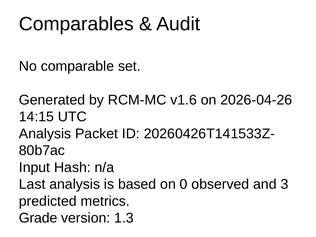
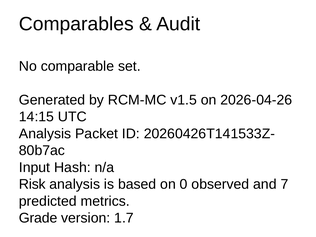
v1.6: v1.6 -> v1.5 (184, 100)
Last: Last -> Risk (32, 184)
3: 3 -> 7 (284, 184)
1.3: 1.3 -> 1.7 (124, 218)
